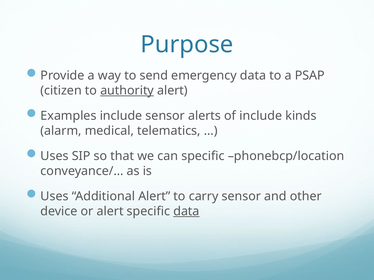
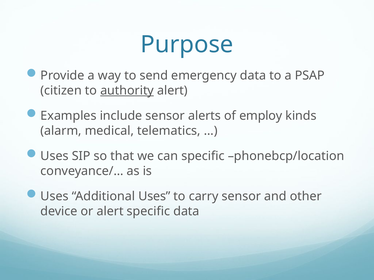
of include: include -> employ (261, 116)
Additional Alert: Alert -> Uses (154, 197)
data underline: present -> none (186, 212)
